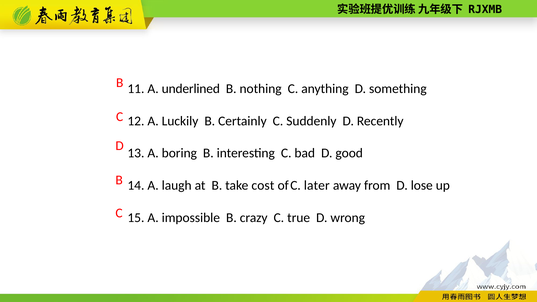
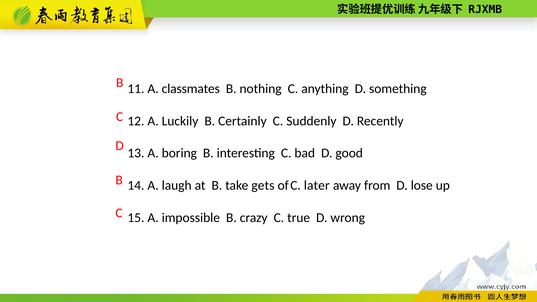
underlined: underlined -> classmates (191, 89)
cost: cost -> gets (263, 185)
